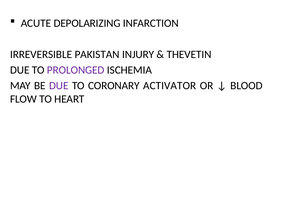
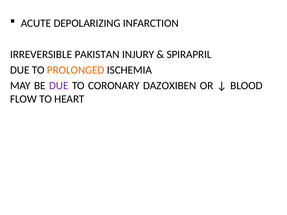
THEVETIN: THEVETIN -> SPIRAPRIL (189, 55)
PROLONGED colour: purple -> orange (76, 70)
ACTIVATOR: ACTIVATOR -> DAZOXIBEN (170, 86)
